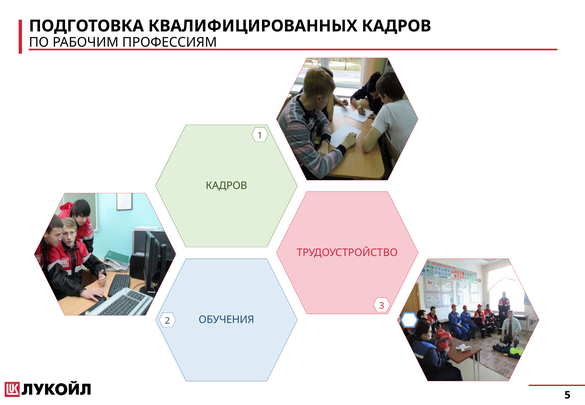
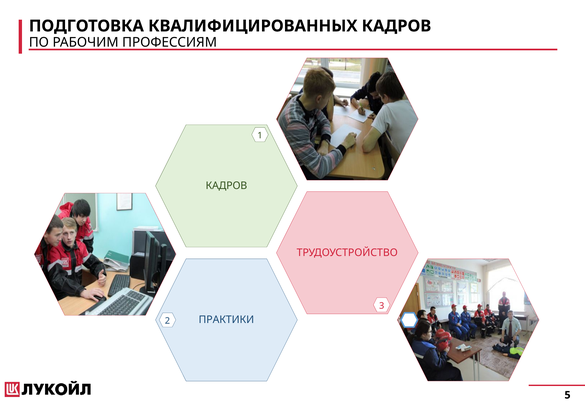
ОБУЧЕНИЯ: ОБУЧЕНИЯ -> ПРАКТИКИ (226, 320)
